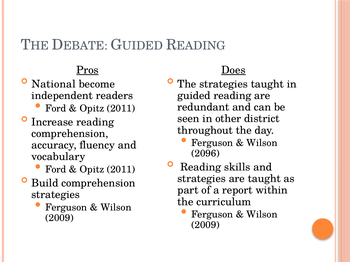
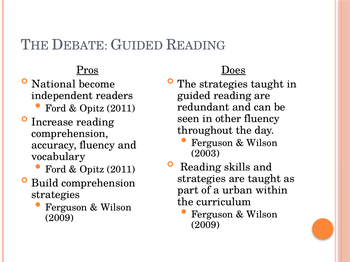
other district: district -> fluency (262, 119)
2096: 2096 -> 2003 (205, 154)
report: report -> urban (237, 191)
